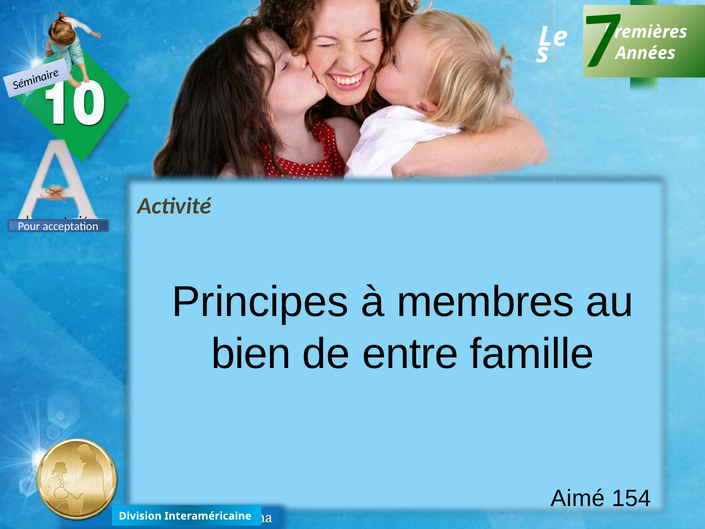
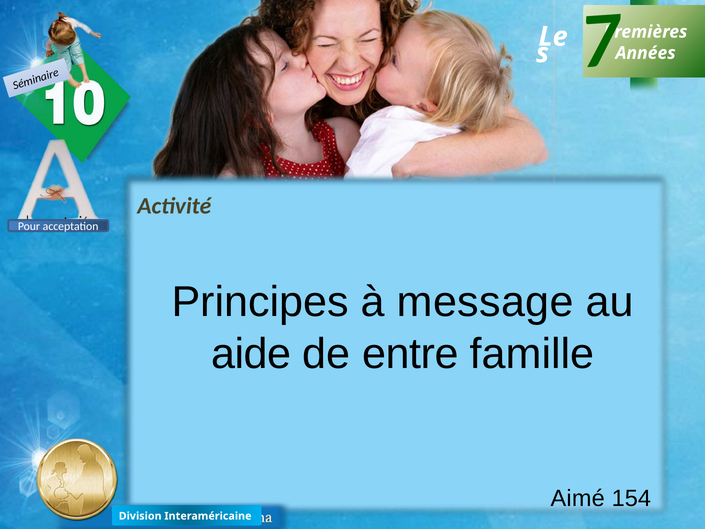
membres: membres -> message (485, 302)
bien: bien -> aide (251, 354)
